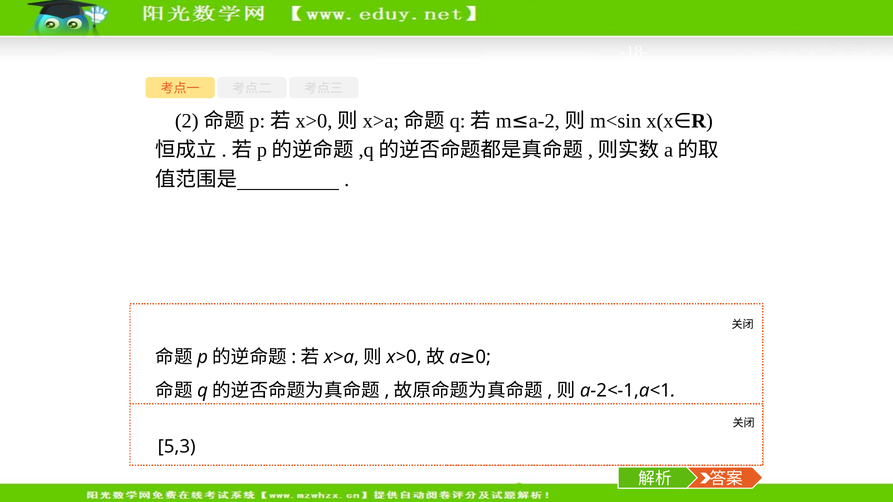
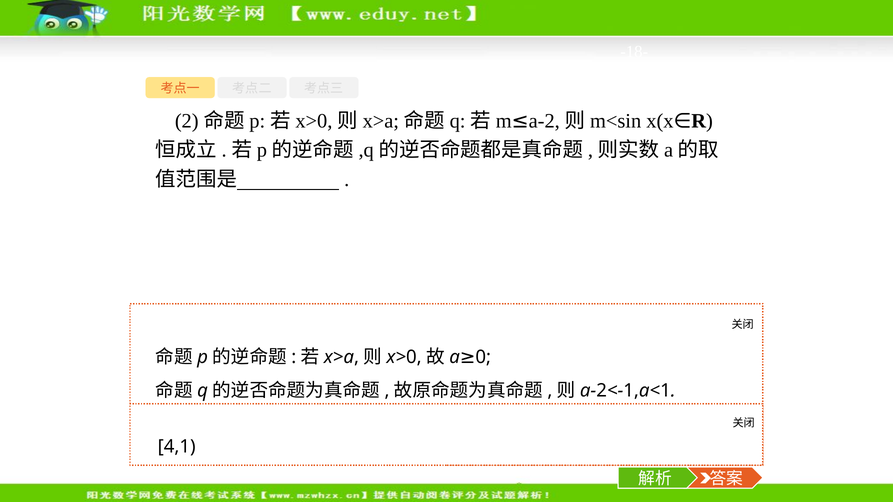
5,3: 5,3 -> 4,1 (177, 447)
